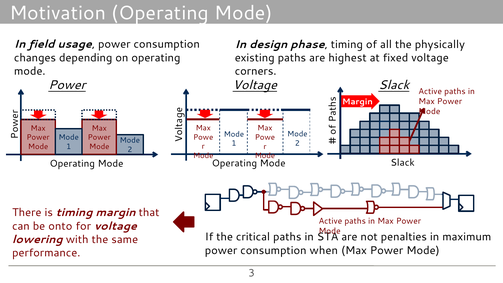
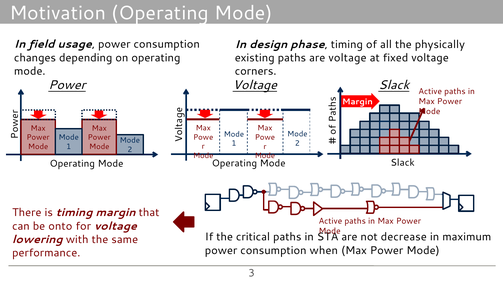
are highest: highest -> voltage (347, 58)
penalties: penalties -> decrease (404, 237)
